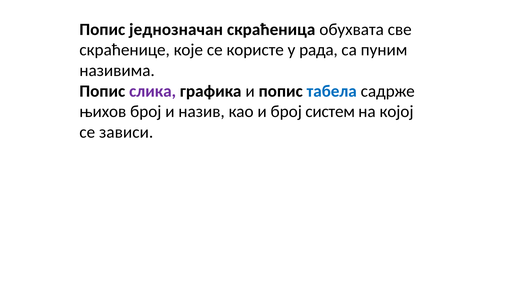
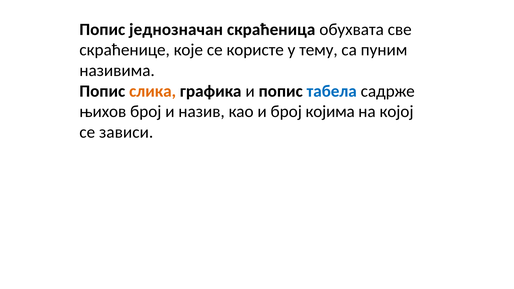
рада: рада -> тему (318, 50)
слика colour: purple -> orange (153, 91)
систем: систем -> којима (330, 112)
